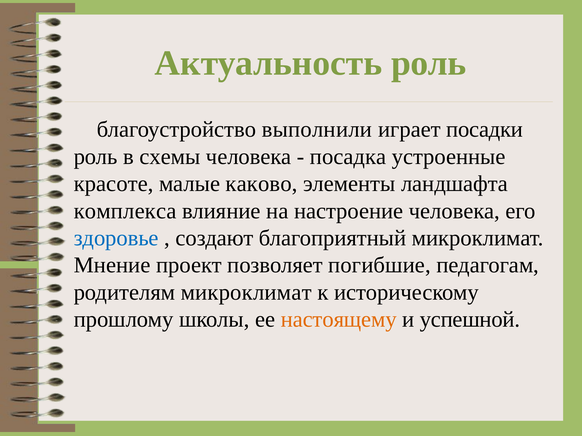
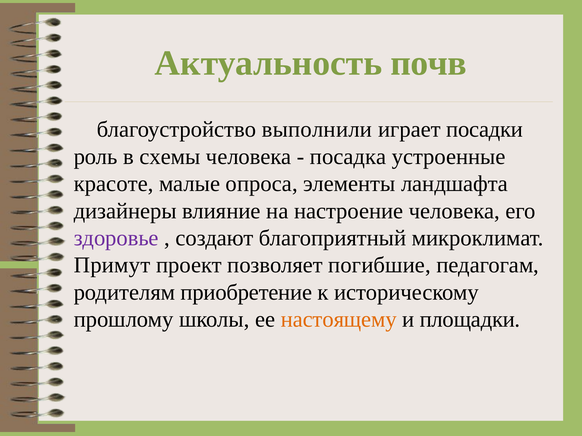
Актуальность роль: роль -> почв (429, 63)
каково: каково -> опроса (262, 184)
комплекса: комплекса -> дизайнеры (125, 211)
здоровье colour: blue -> purple (116, 238)
Мнение: Мнение -> Примут (112, 265)
родителям микроклимат: микроклимат -> приобретение (246, 293)
успешной: успешной -> площадки (470, 320)
